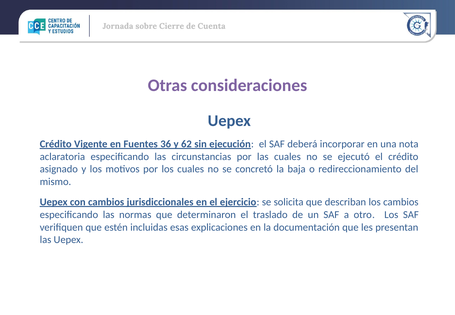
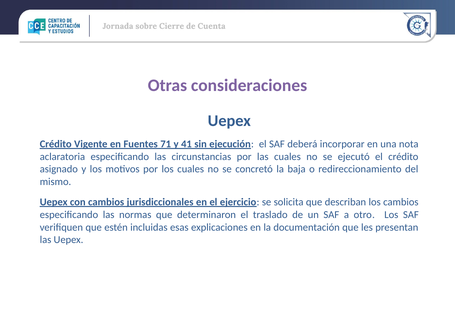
36: 36 -> 71 (166, 144)
62: 62 -> 41 (186, 144)
